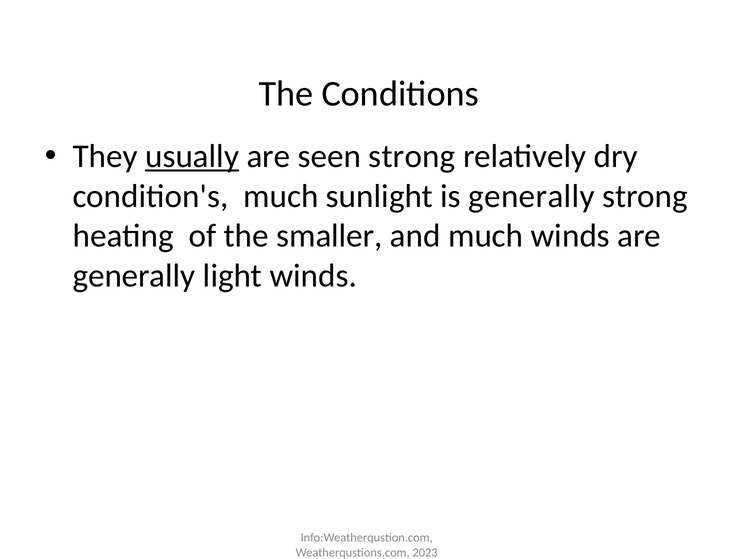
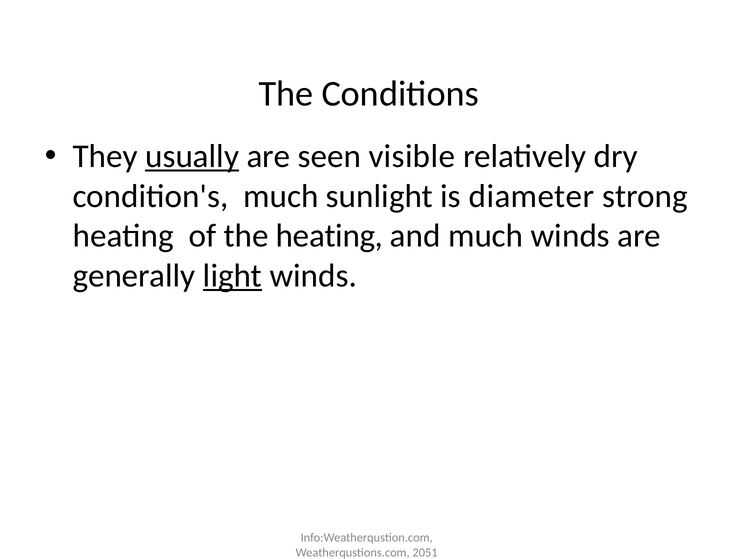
seen strong: strong -> visible (412, 156)
is generally: generally -> diameter (531, 196)
the smaller: smaller -> heating (330, 236)
light underline: none -> present (233, 276)
2023: 2023 -> 2051 (425, 553)
